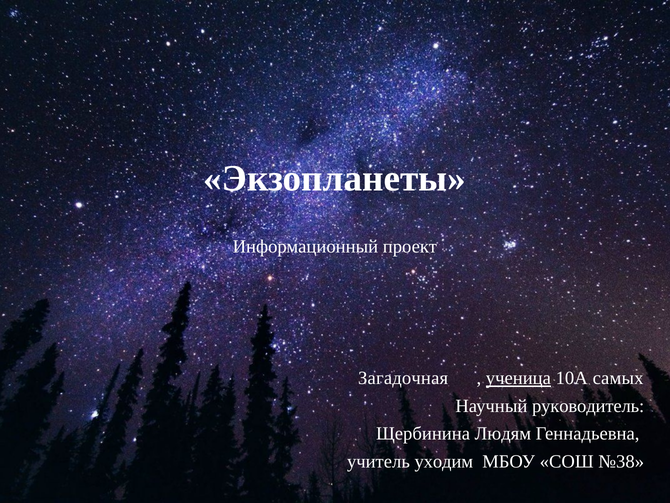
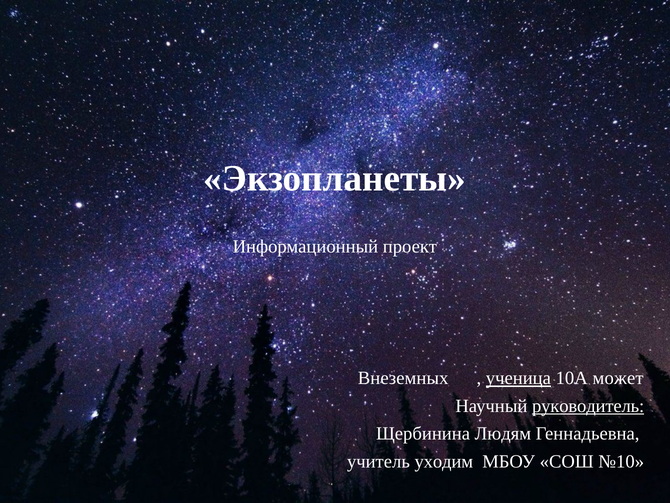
Загадочная: Загадочная -> Внеземных (403, 378)
самых: самых -> может (618, 378)
руководитель underline: none -> present (588, 406)
№38: №38 -> №10 (621, 461)
